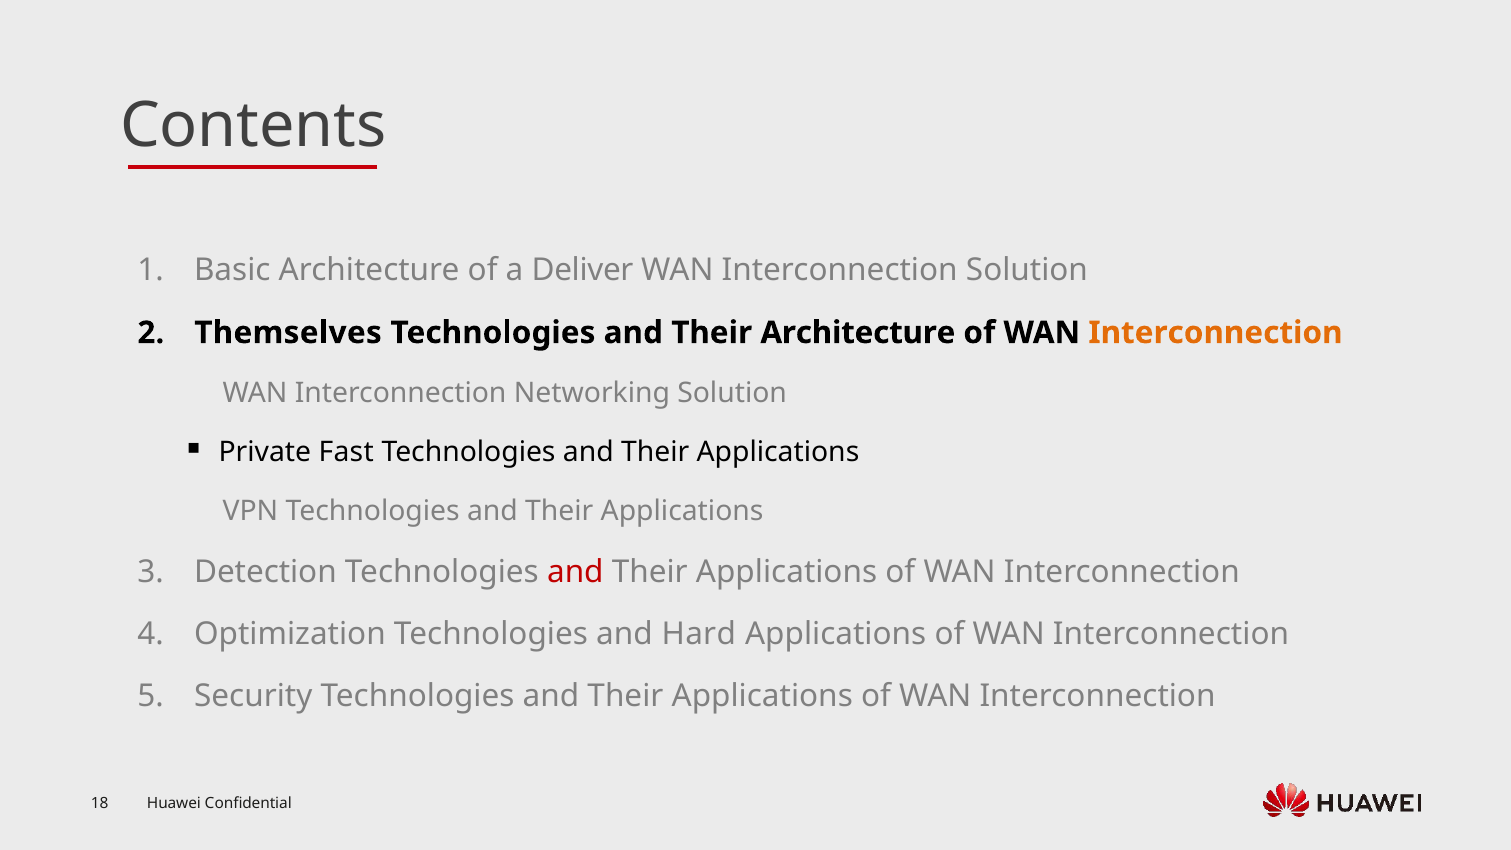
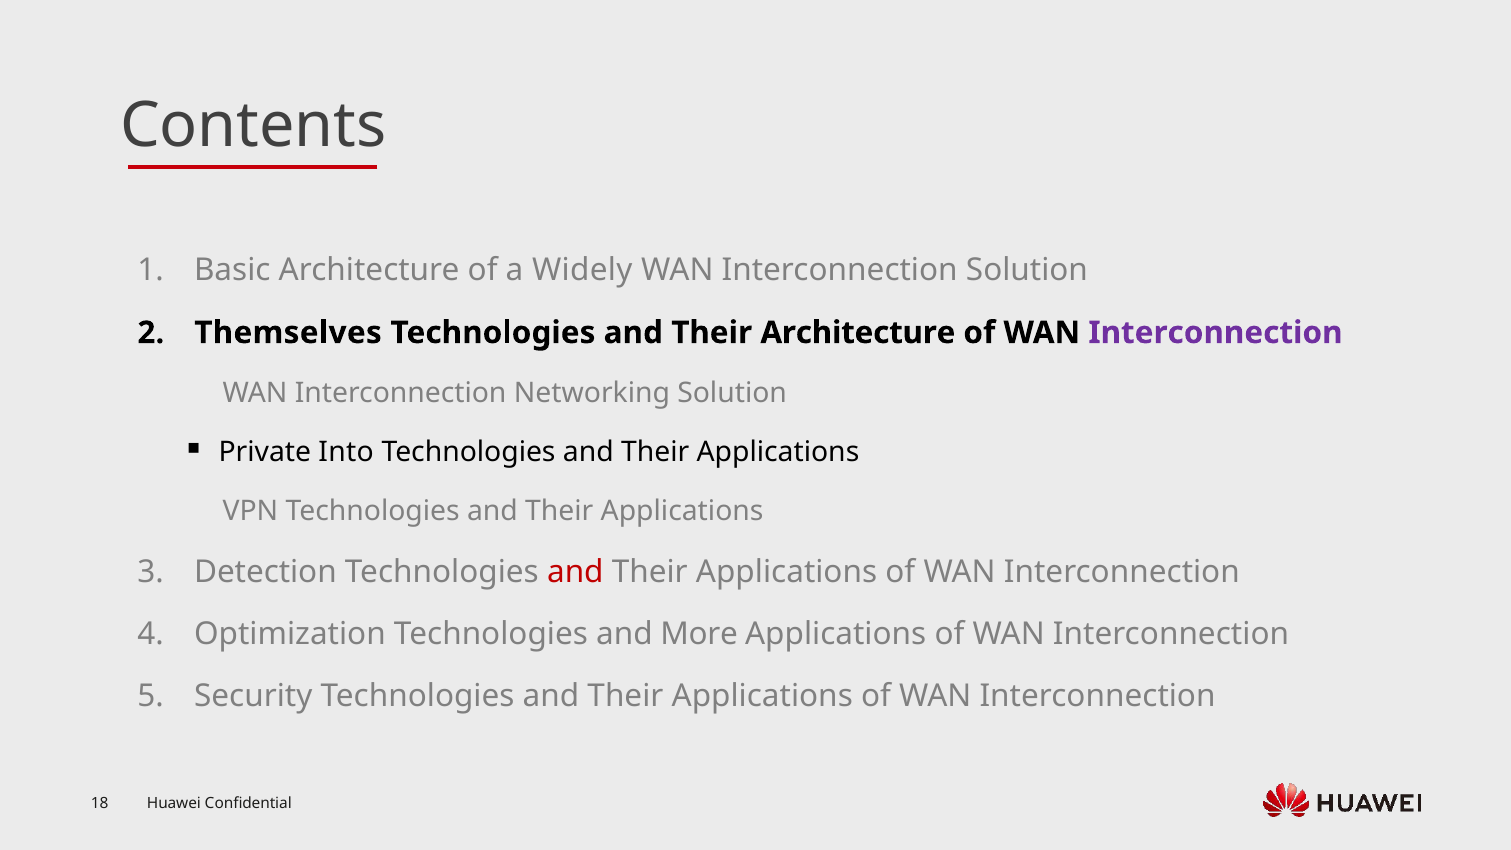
Deliver: Deliver -> Widely (582, 270)
Interconnection colour: orange -> purple (1215, 333)
Fast: Fast -> Into (346, 452)
Hard: Hard -> More (699, 634)
